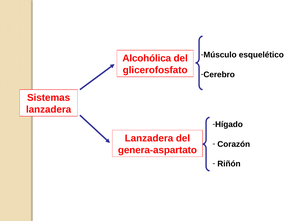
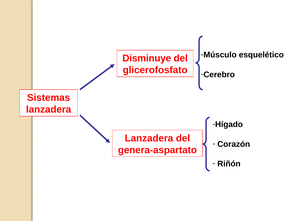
Alcohólica: Alcohólica -> Disminuye (147, 58)
